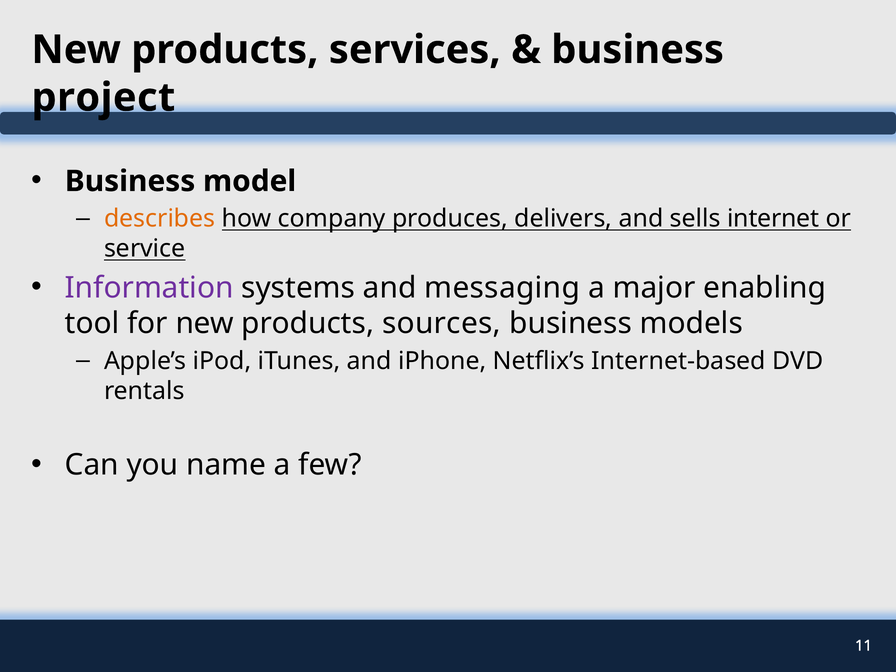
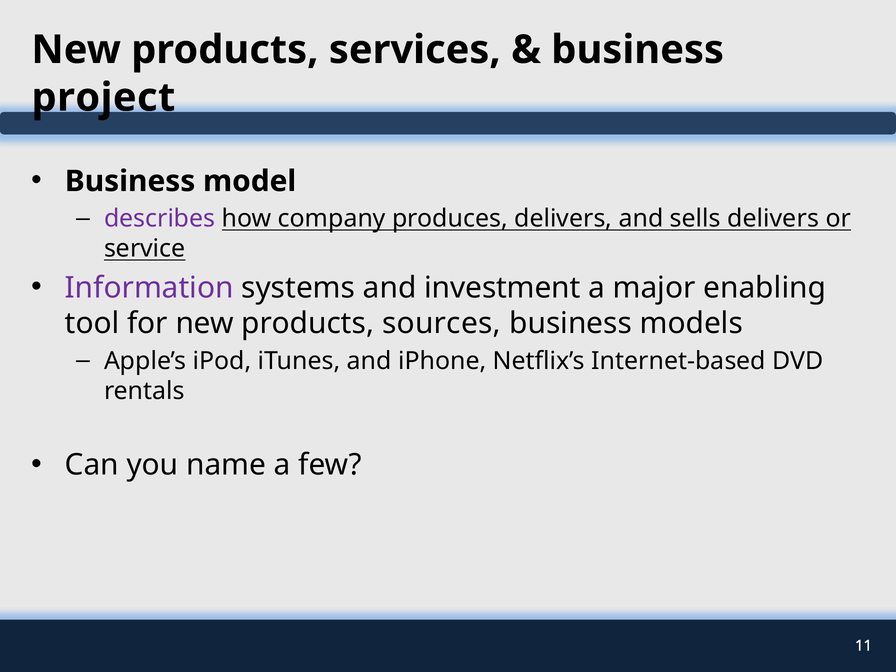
describes colour: orange -> purple (160, 219)
sells internet: internet -> delivers (773, 219)
messaging: messaging -> investment (502, 288)
